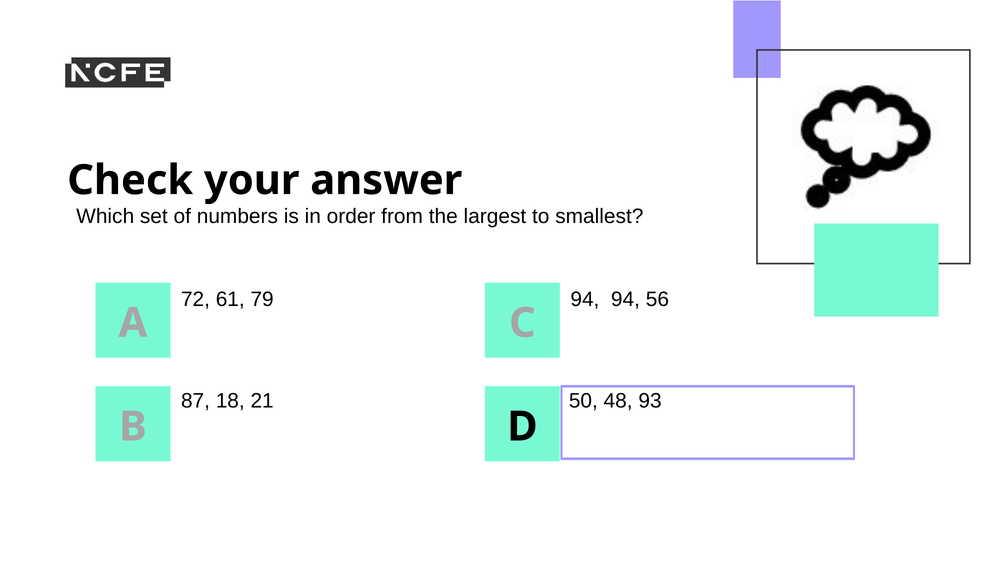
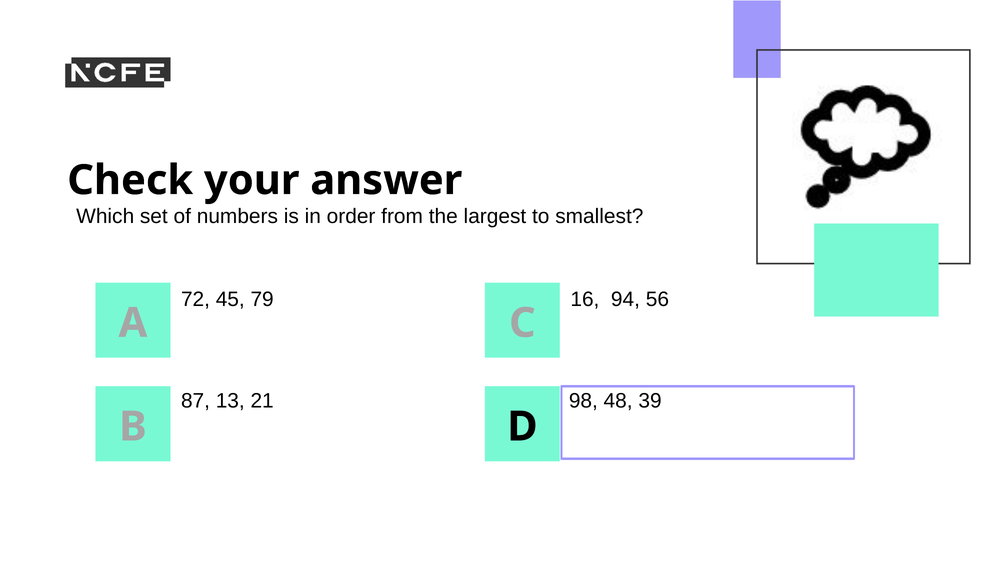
61: 61 -> 45 (230, 299)
94: 94 -> 16 (585, 299)
18: 18 -> 13 (230, 401)
50: 50 -> 98 (583, 401)
93: 93 -> 39 (650, 401)
